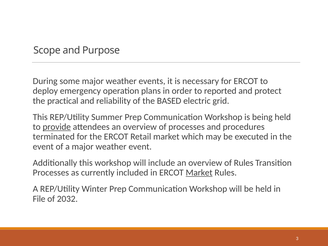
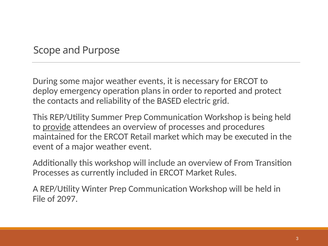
practical: practical -> contacts (63, 101)
terminated: terminated -> maintained (54, 137)
of Rules: Rules -> From (244, 163)
Market underline: present -> none (199, 173)
2032: 2032 -> 2097 (67, 199)
